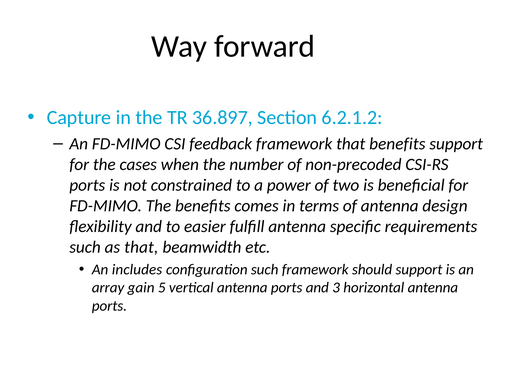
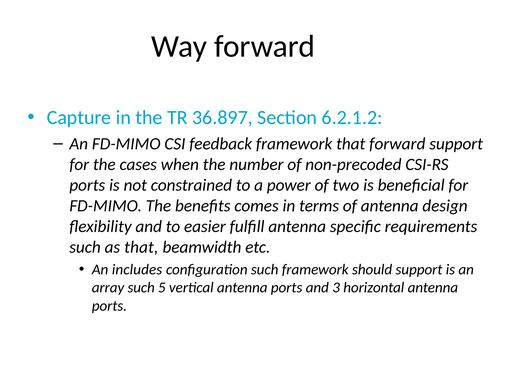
that benefits: benefits -> forward (397, 144)
array gain: gain -> such (141, 287)
